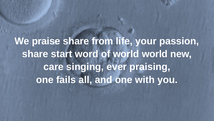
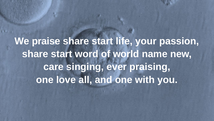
from: from -> start (102, 41)
world world: world -> name (155, 54)
fails: fails -> love (66, 79)
